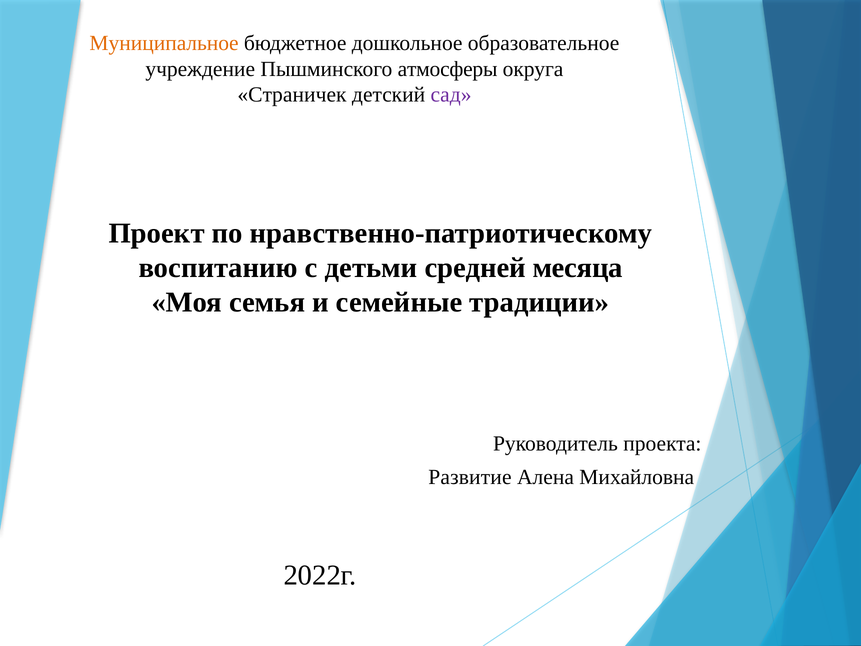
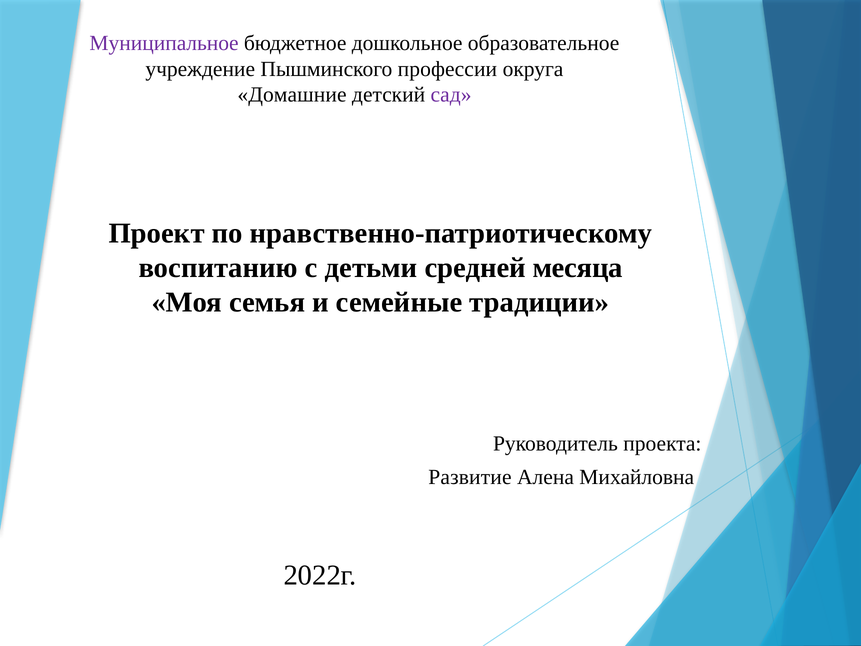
Муниципальное colour: orange -> purple (164, 43)
атмосферы: атмосферы -> профессии (447, 69)
Страничек: Страничек -> Домашние (292, 95)
